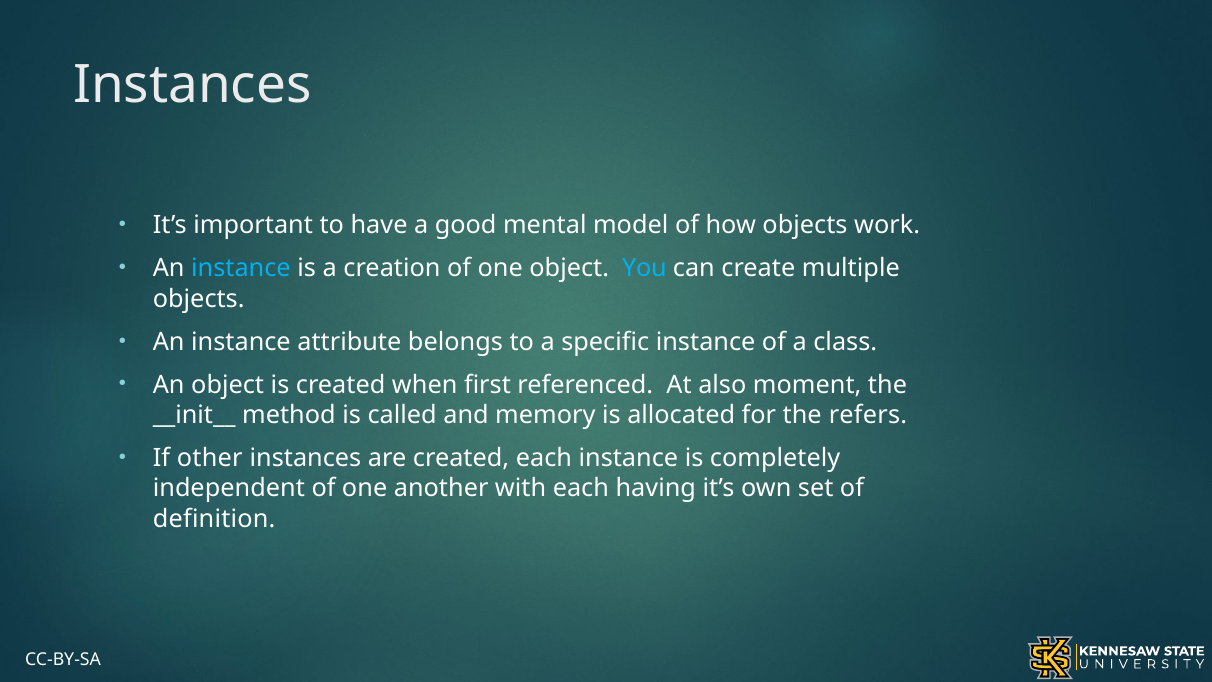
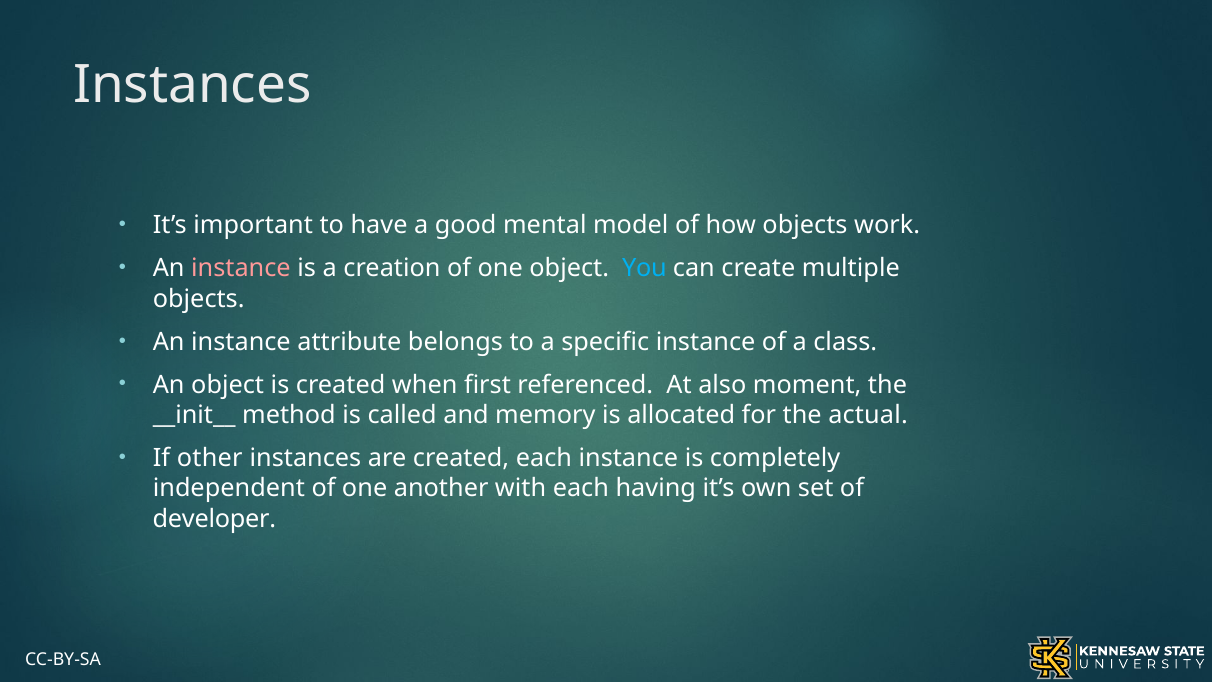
instance colour: light blue -> pink (241, 269)
refers: refers -> actual (868, 415)
definition: definition -> developer (214, 519)
